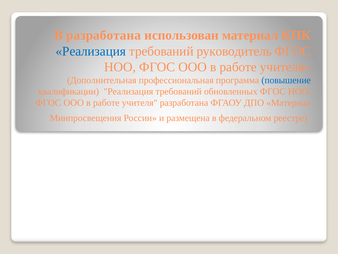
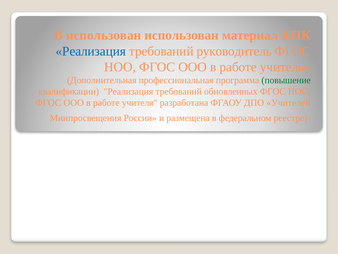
В разработана: разработана -> использован (104, 35)
повышение colour: blue -> green (286, 80)
ДПО Материал: Материал -> Учителей (288, 103)
